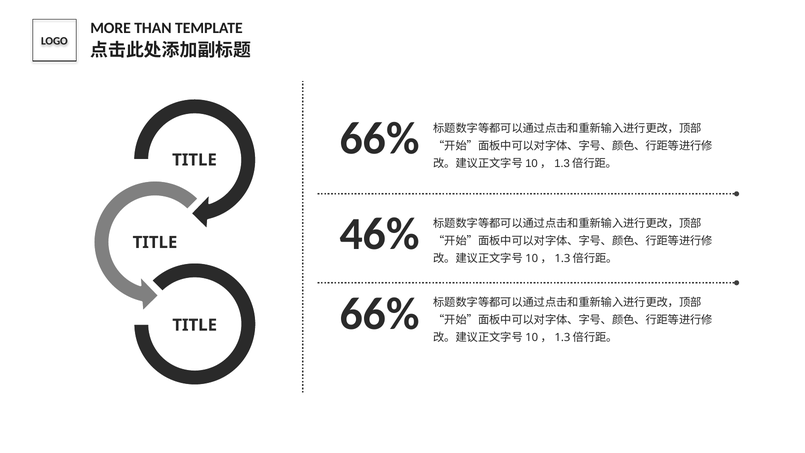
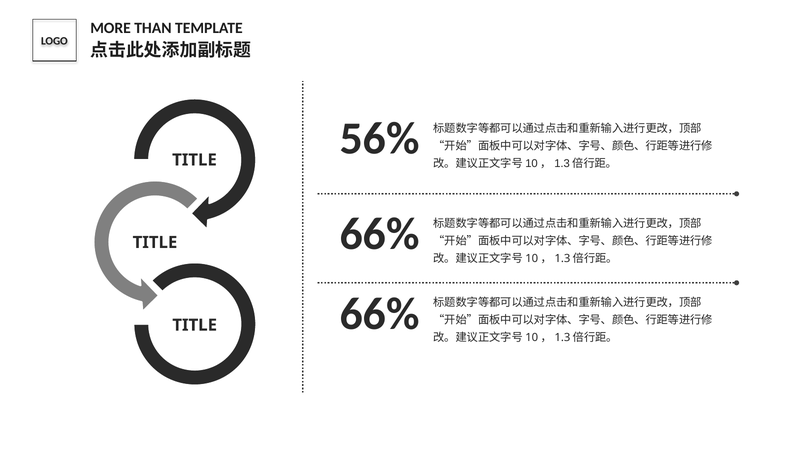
66%: 66% -> 56% (380, 138)
46%: 46% -> 66% (380, 234)
